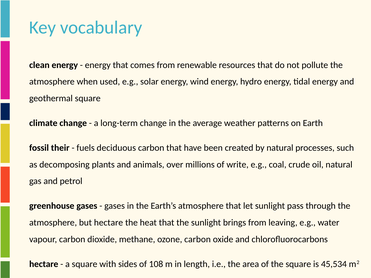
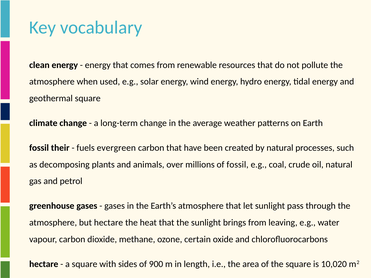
deciduous: deciduous -> evergreen (116, 148)
of write: write -> fossil (238, 165)
ozone carbon: carbon -> certain (198, 239)
108: 108 -> 900 (156, 264)
45,534: 45,534 -> 10,020 (334, 264)
